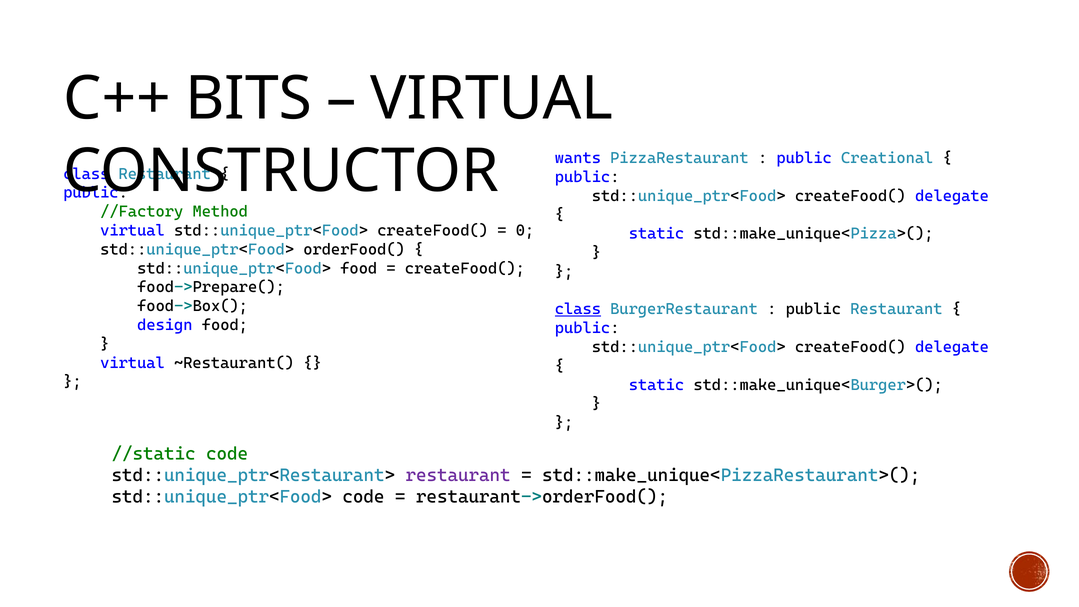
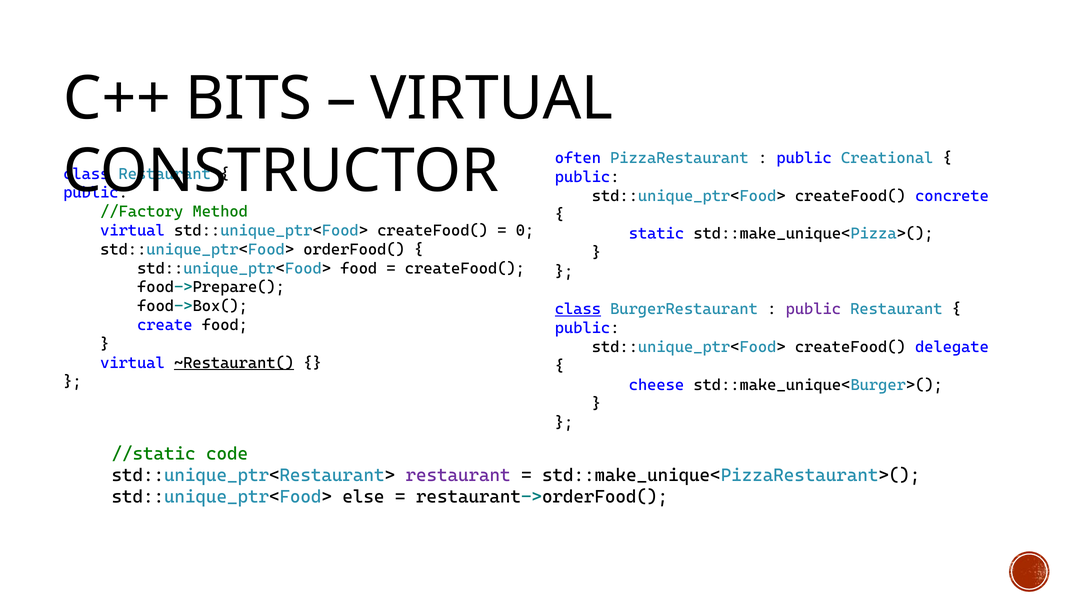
wants: wants -> often (578, 158)
delegate: delegate -> concrete (952, 196)
public colour: black -> purple (813, 309)
design: design -> create (165, 325)
~Restaurant( underline: none -> present (234, 363)
static: static -> cheese (656, 385)
std::unique_ptr<Food> code: code -> else (363, 497)
